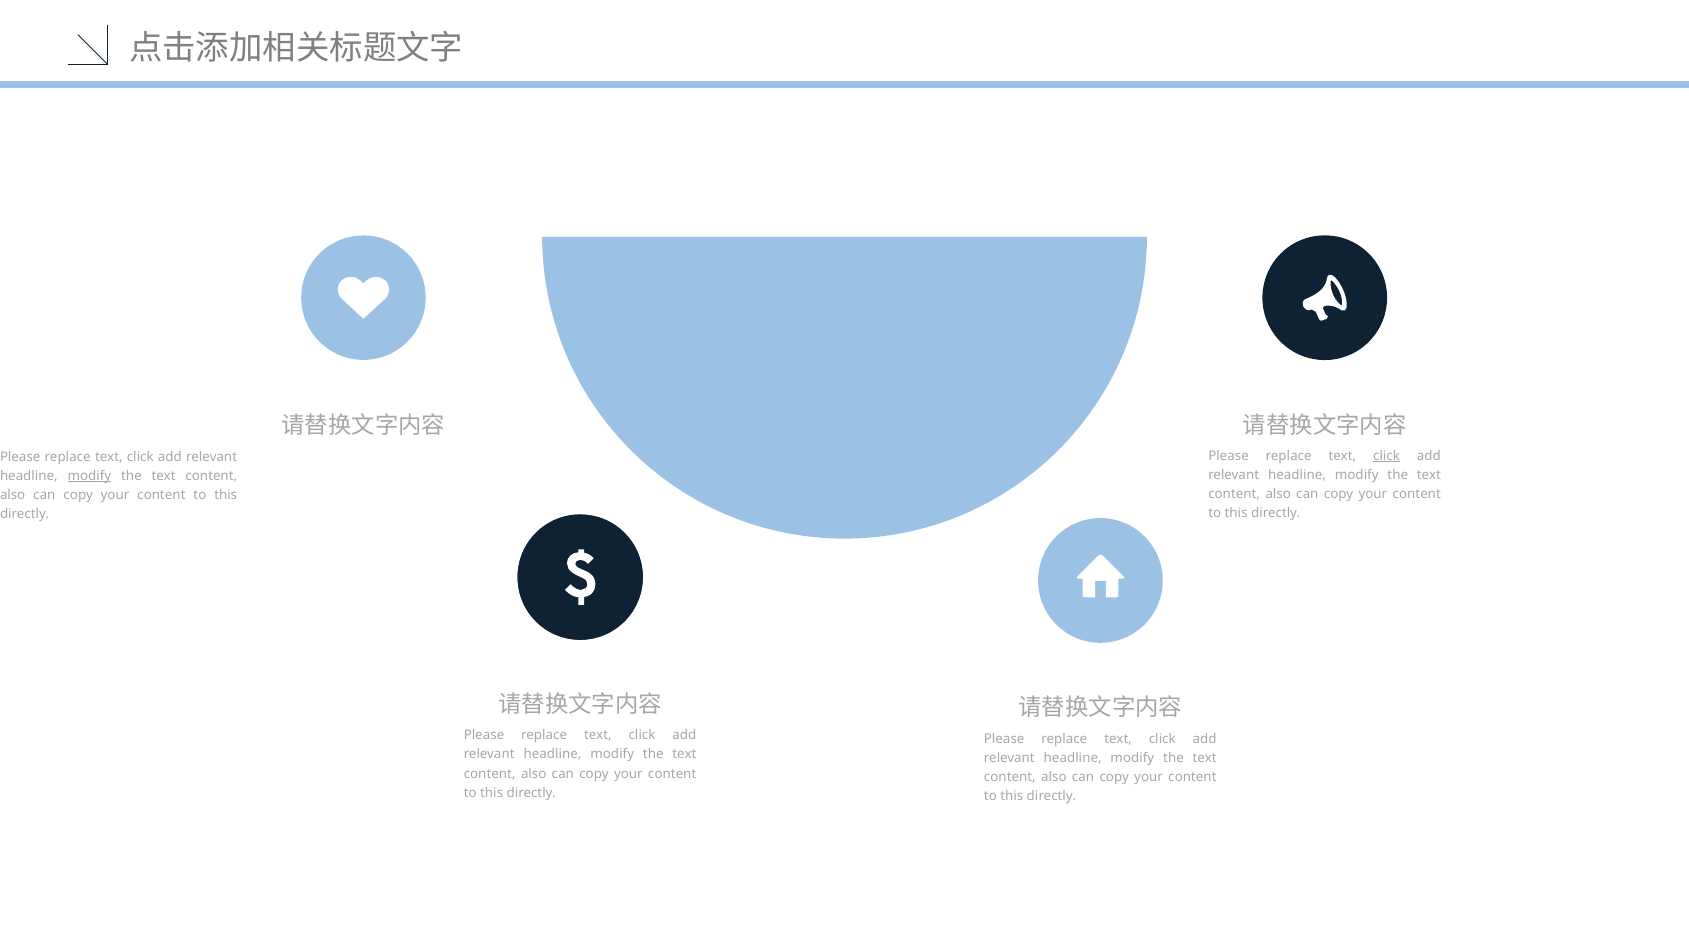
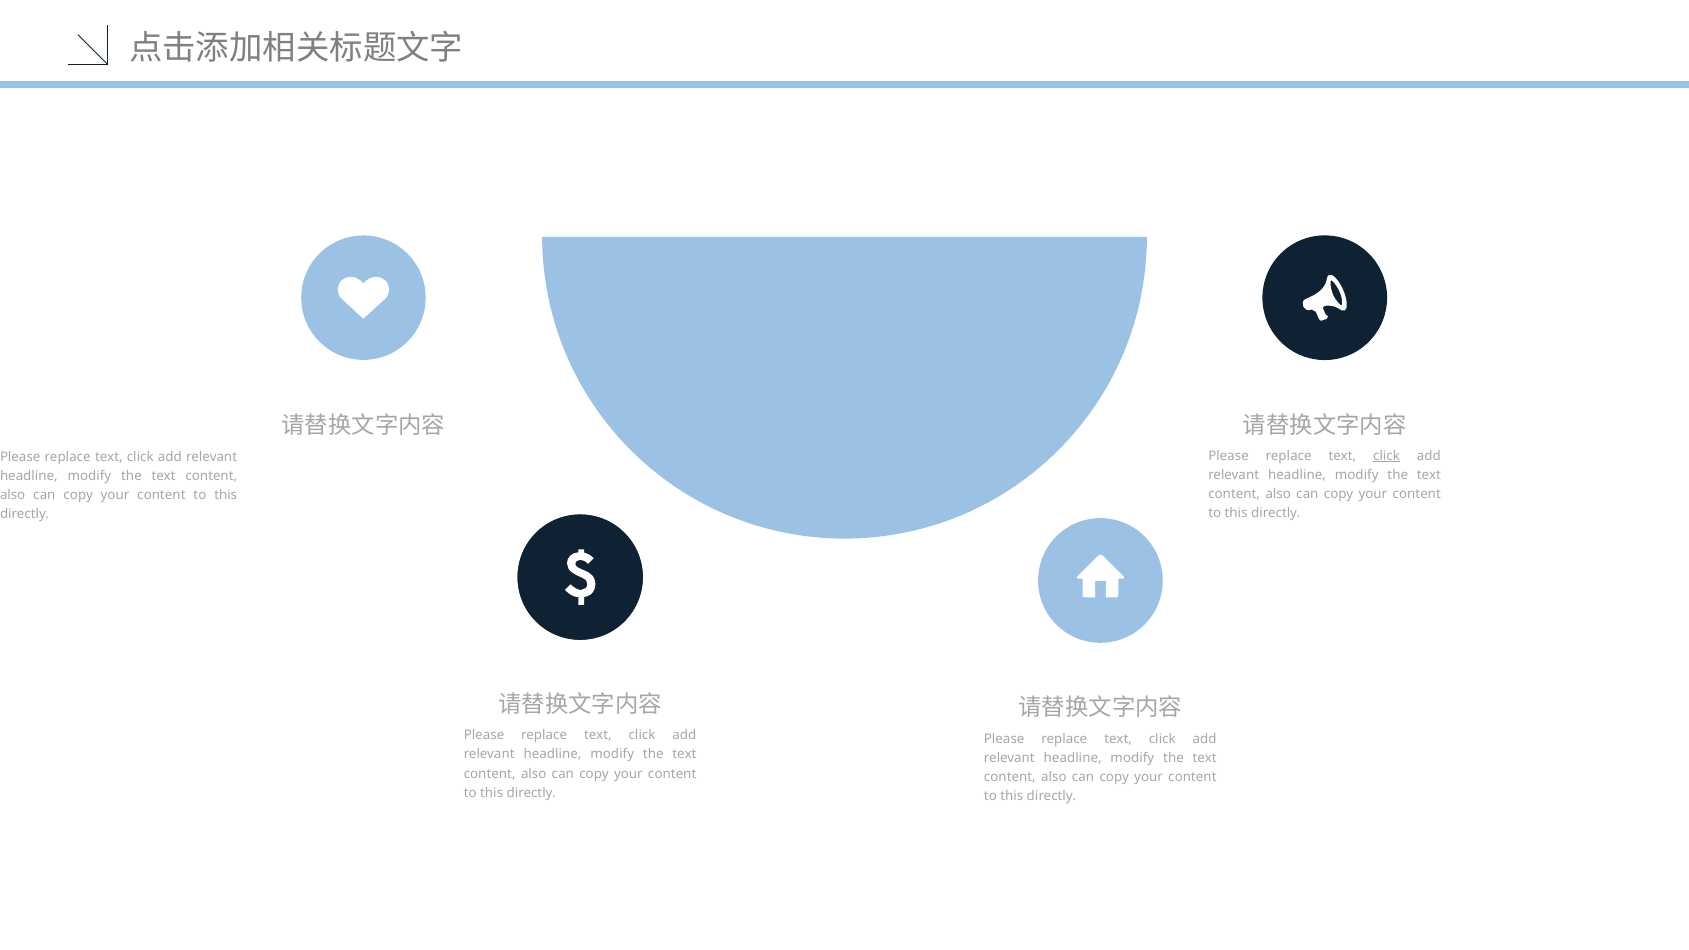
modify underline: present -> none (89, 476)
